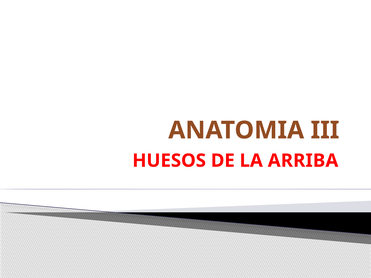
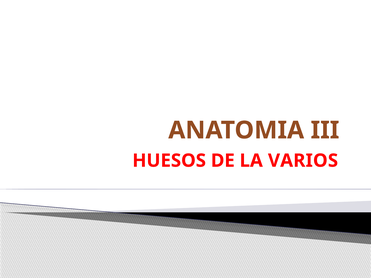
ARRIBA: ARRIBA -> VARIOS (303, 161)
